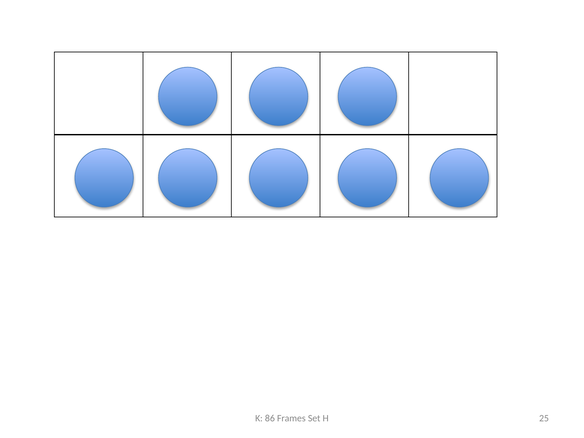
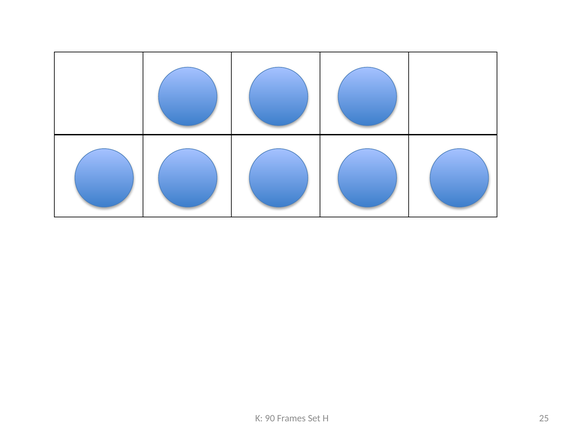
86: 86 -> 90 (270, 418)
